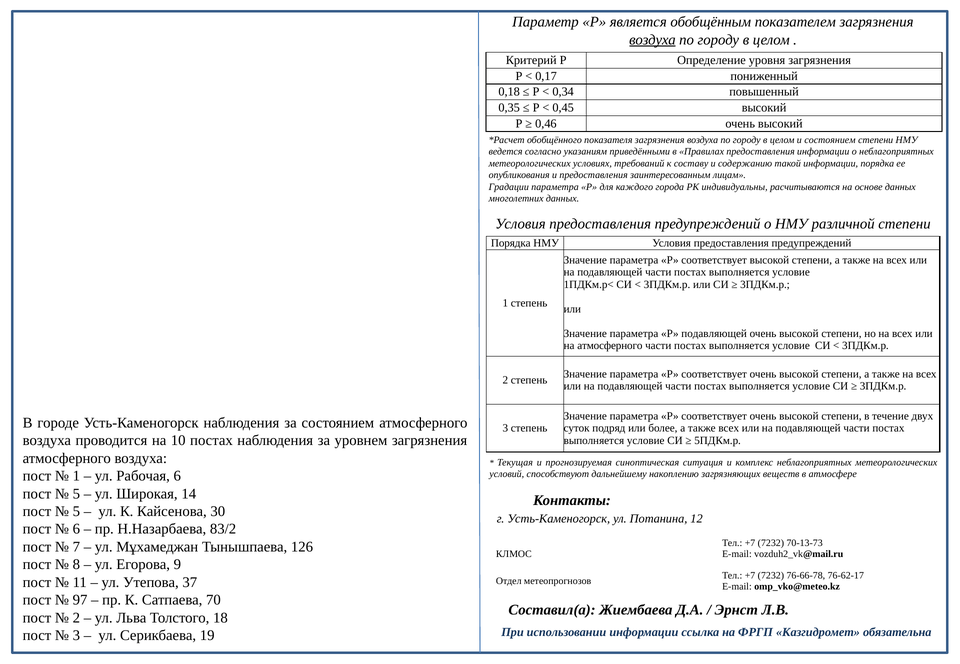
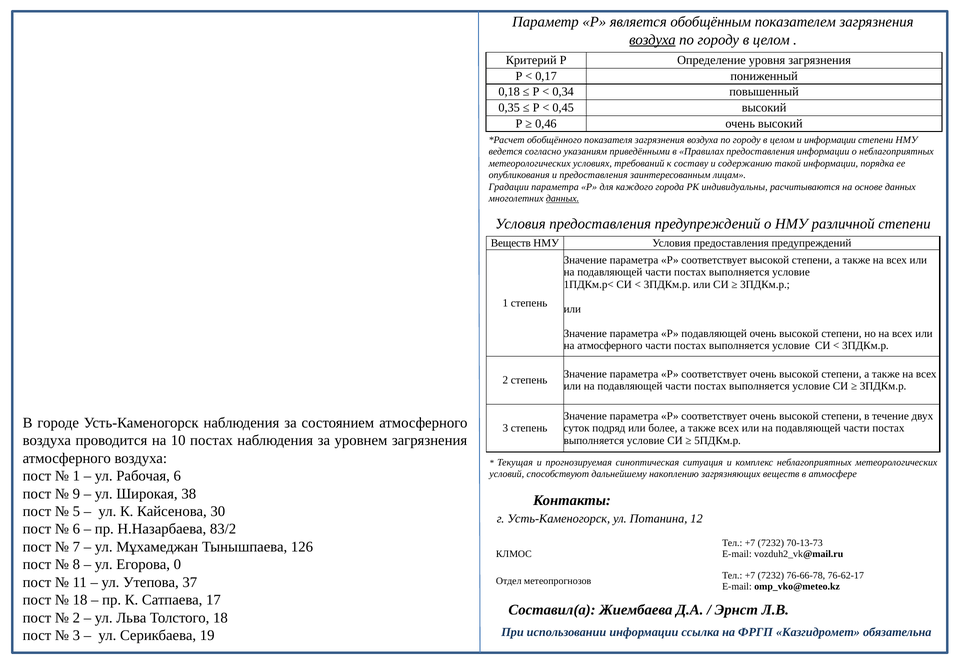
и состоянием: состоянием -> информации (830, 140)
данных underline: none -> present (563, 199)
Порядка: Порядка -> Веществ (511, 243)
5: 5 -> 9 (76, 494)
14: 14 -> 38 (189, 494)
9: 9 -> 0 (177, 565)
97: 97 -> 18 (80, 600)
70: 70 -> 17 (213, 600)
